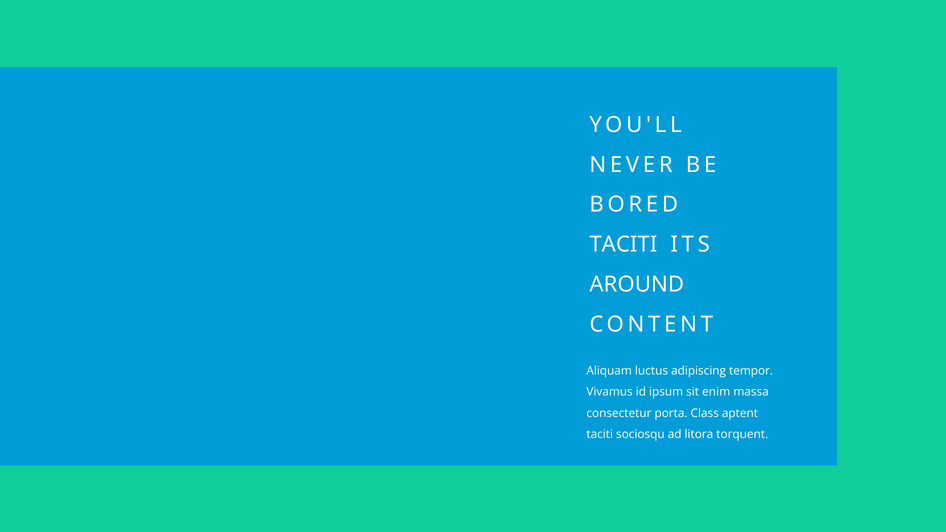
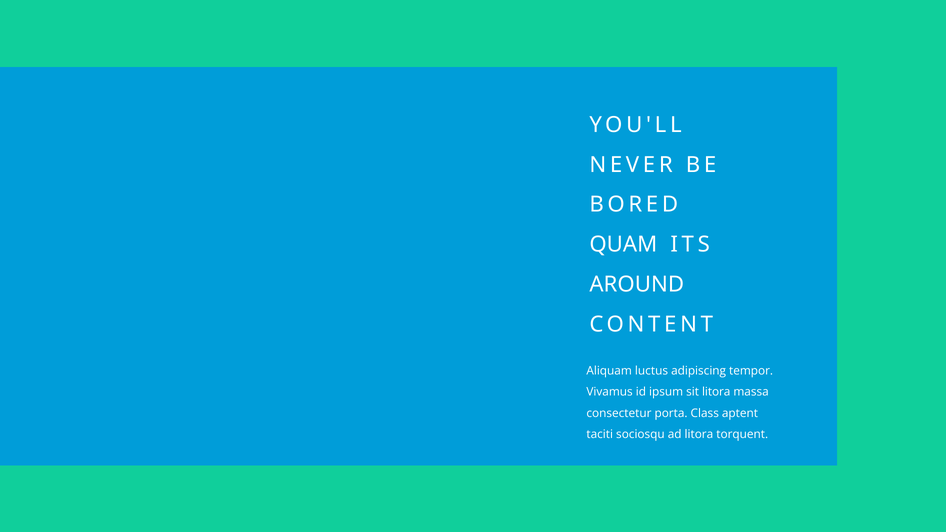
TACITI: TACITI -> QUAM (623, 245)
sit enim: enim -> litora (716, 392)
